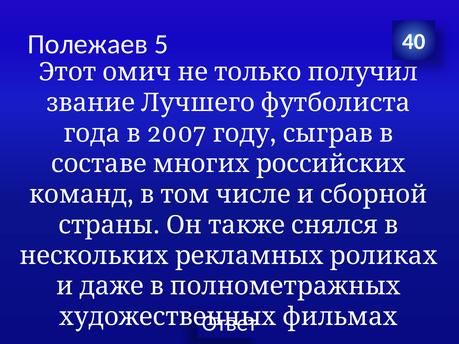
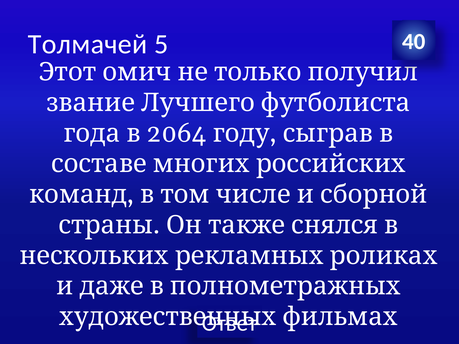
Полежаев: Полежаев -> Толмачей (88, 44)
2007: 2007 -> 2064 (177, 133)
